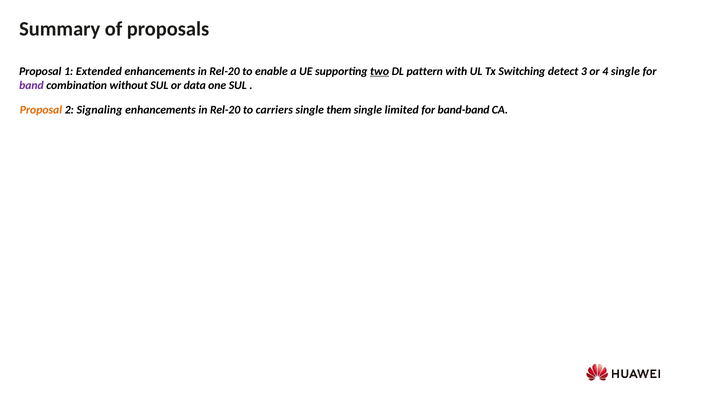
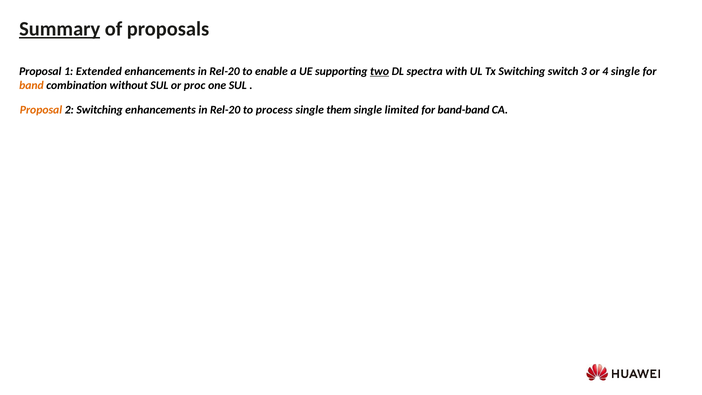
Summary underline: none -> present (60, 29)
pattern: pattern -> spectra (425, 71)
detect: detect -> switch (563, 71)
band colour: purple -> orange (31, 85)
data: data -> proc (195, 85)
2 Signaling: Signaling -> Switching (100, 110)
carriers: carriers -> process (274, 110)
